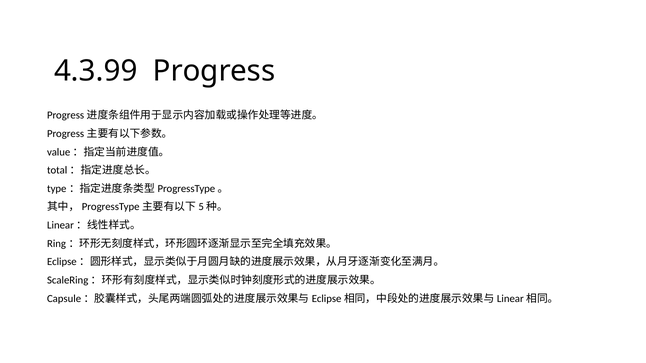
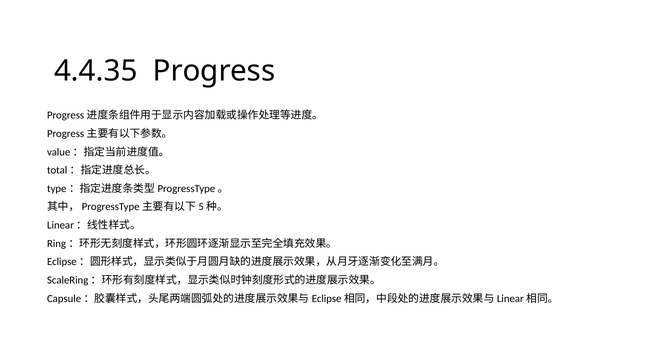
4.3.99: 4.3.99 -> 4.4.35 (96, 71)
